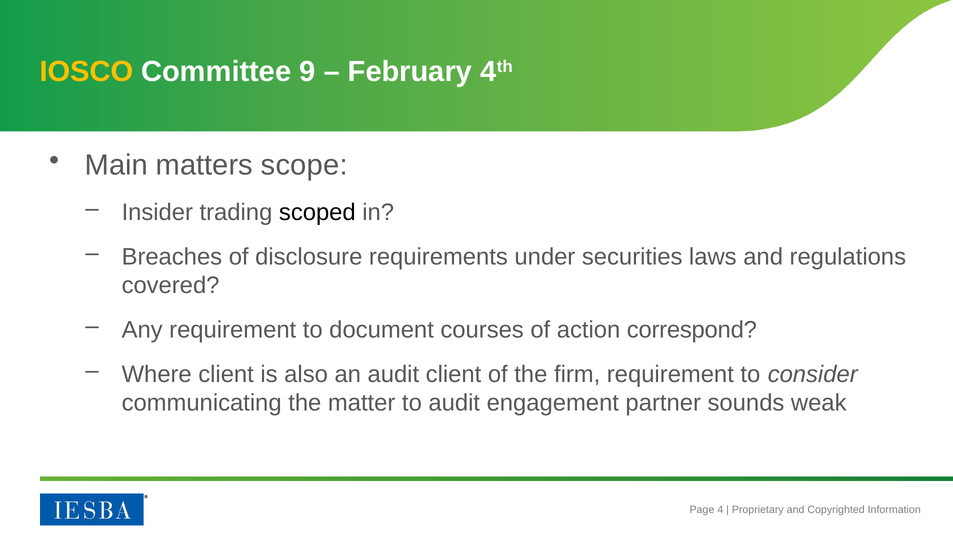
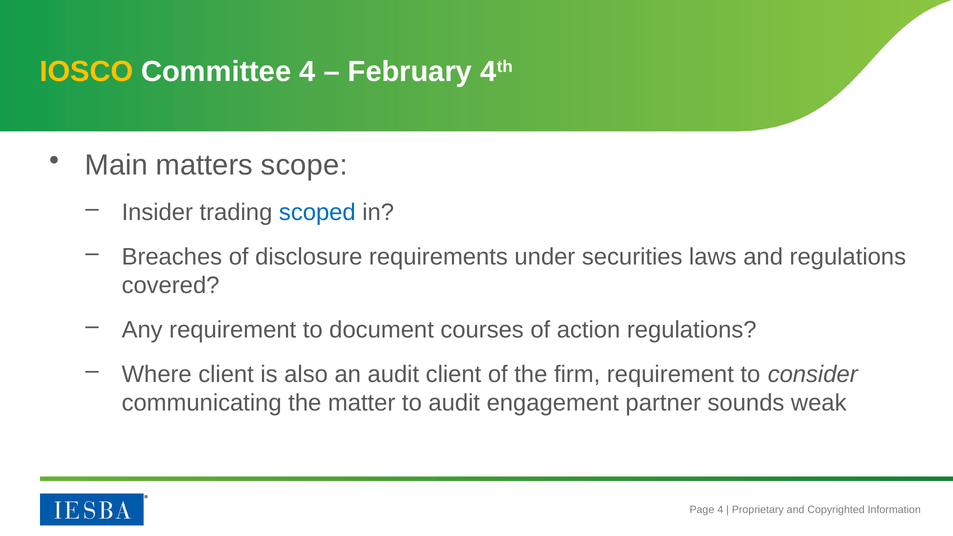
Committee 9: 9 -> 4 (308, 72)
scoped colour: black -> blue (317, 212)
action correspond: correspond -> regulations (692, 330)
